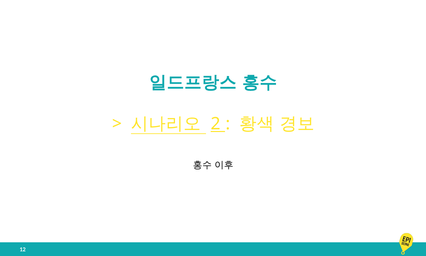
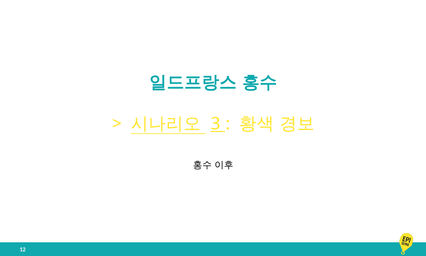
2: 2 -> 3 (216, 124)
